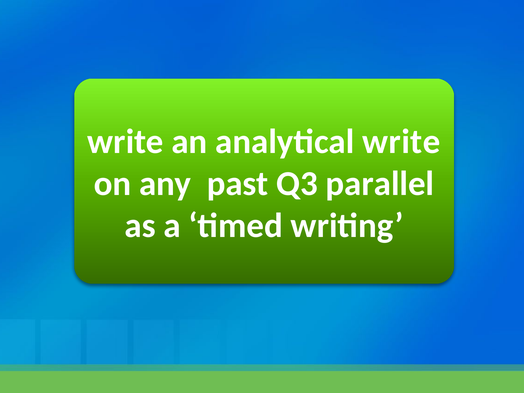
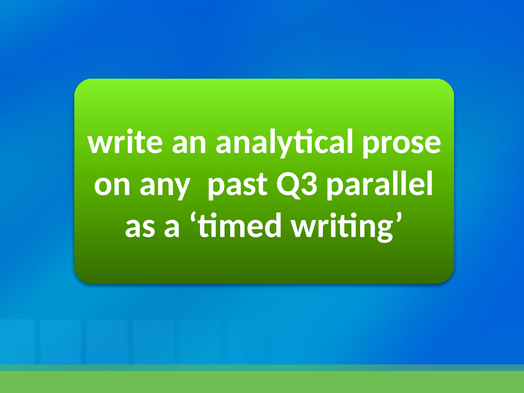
analytical write: write -> prose (402, 142)
